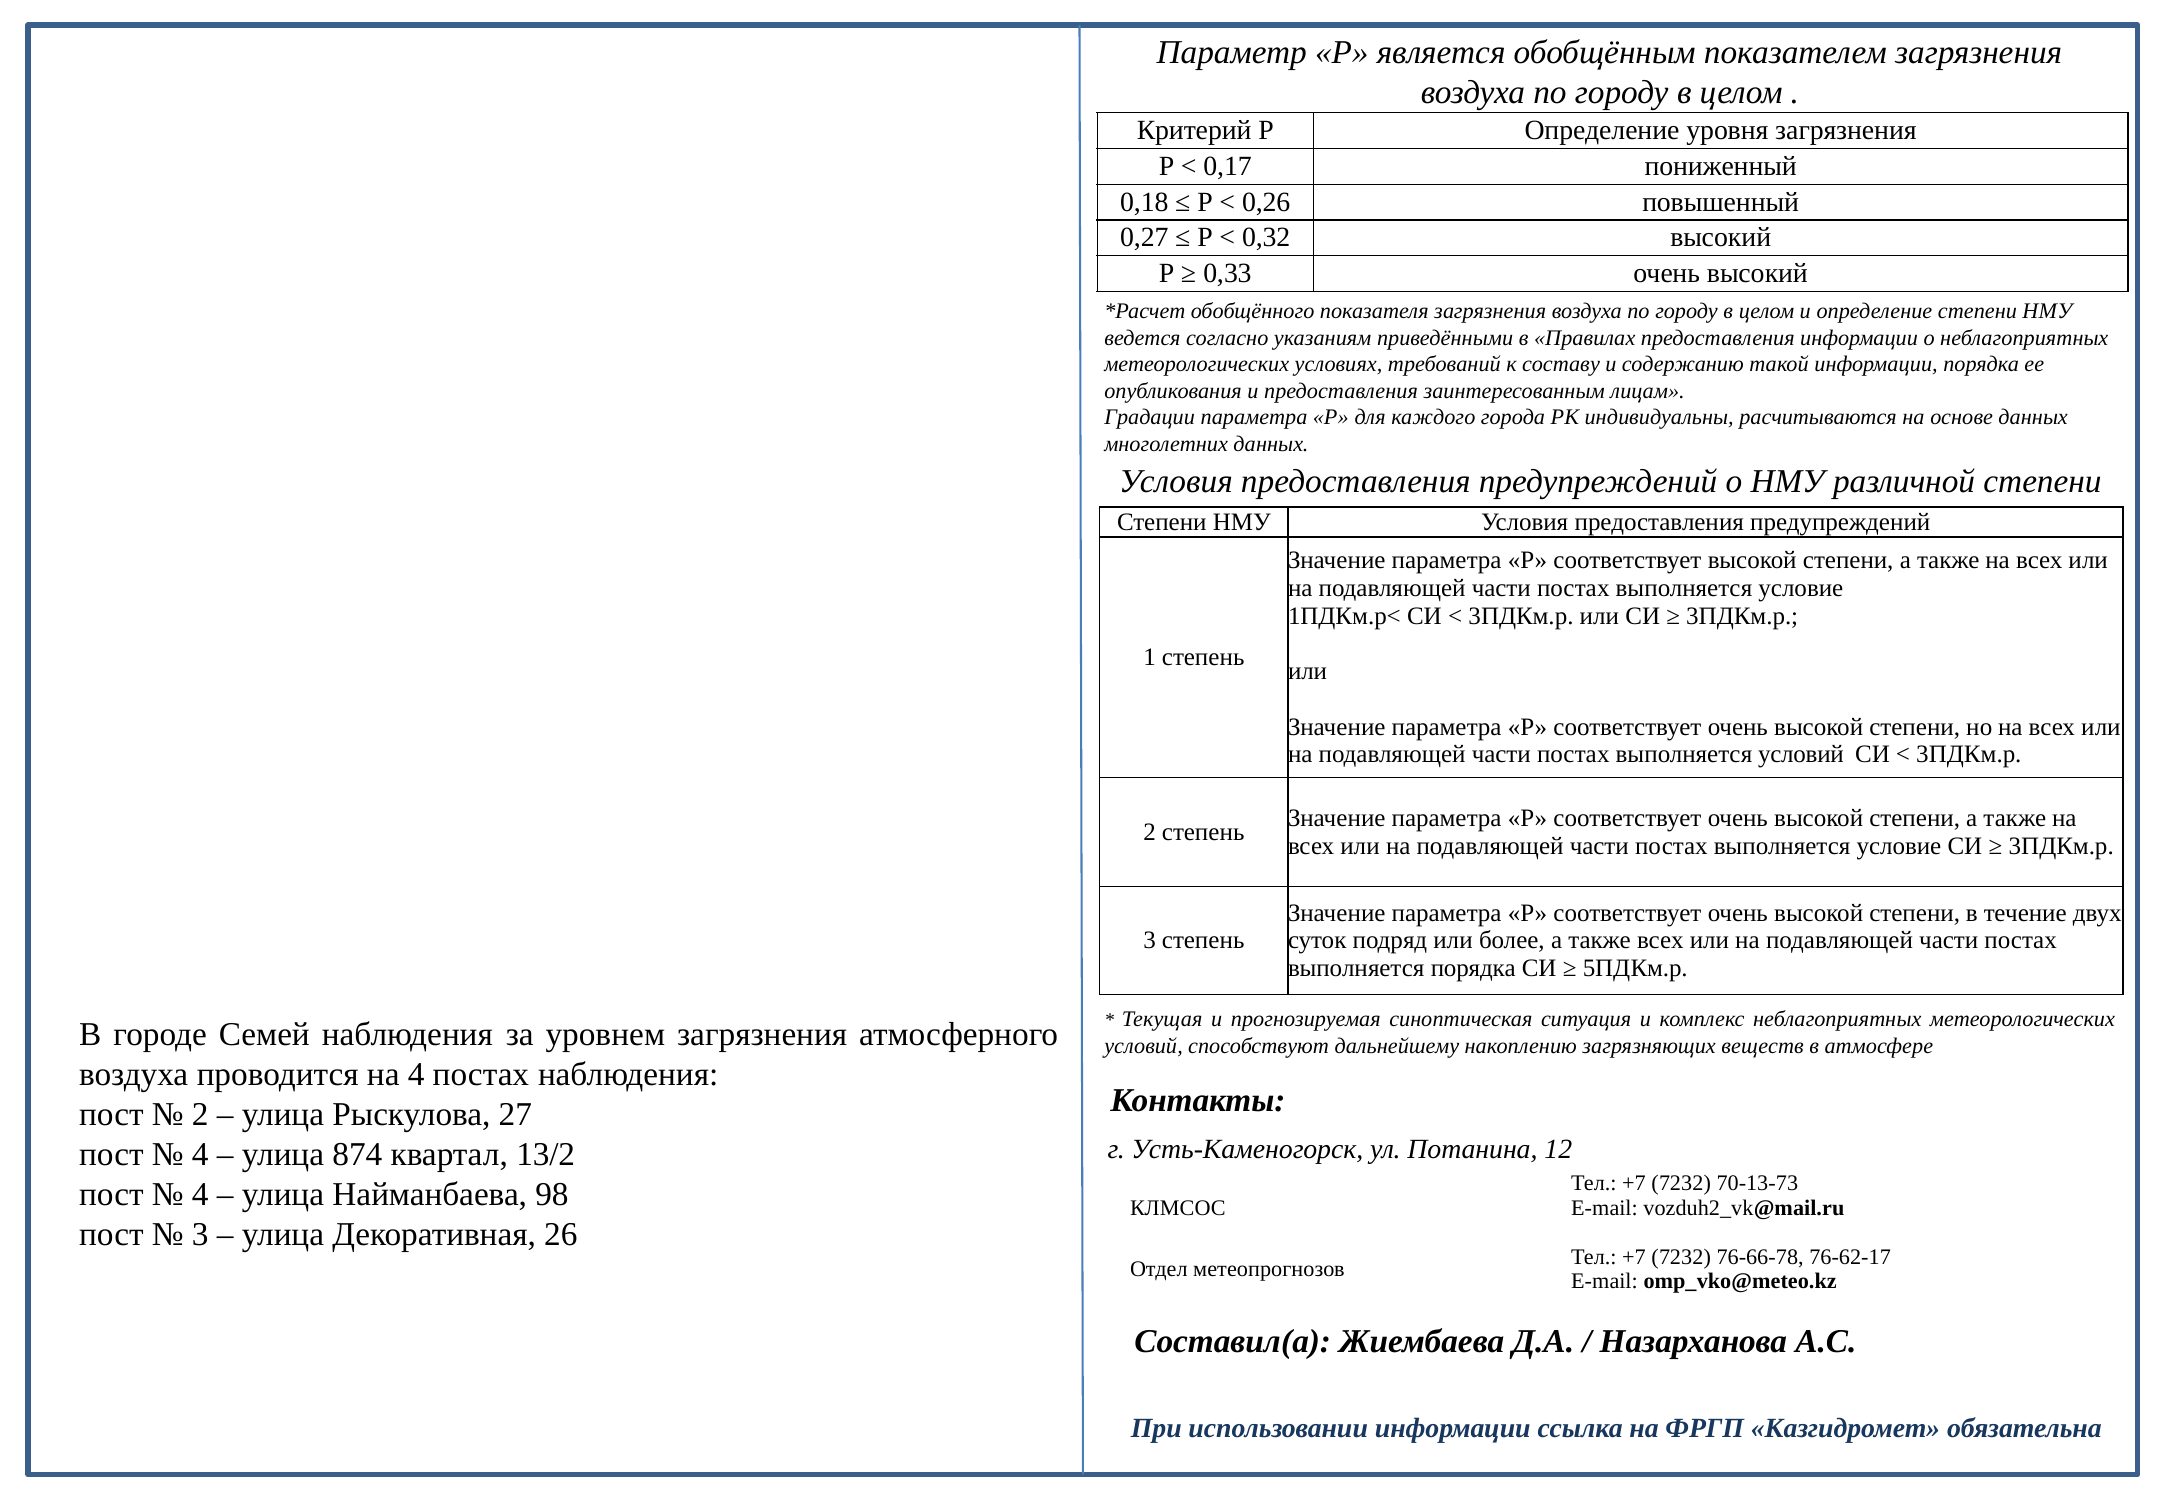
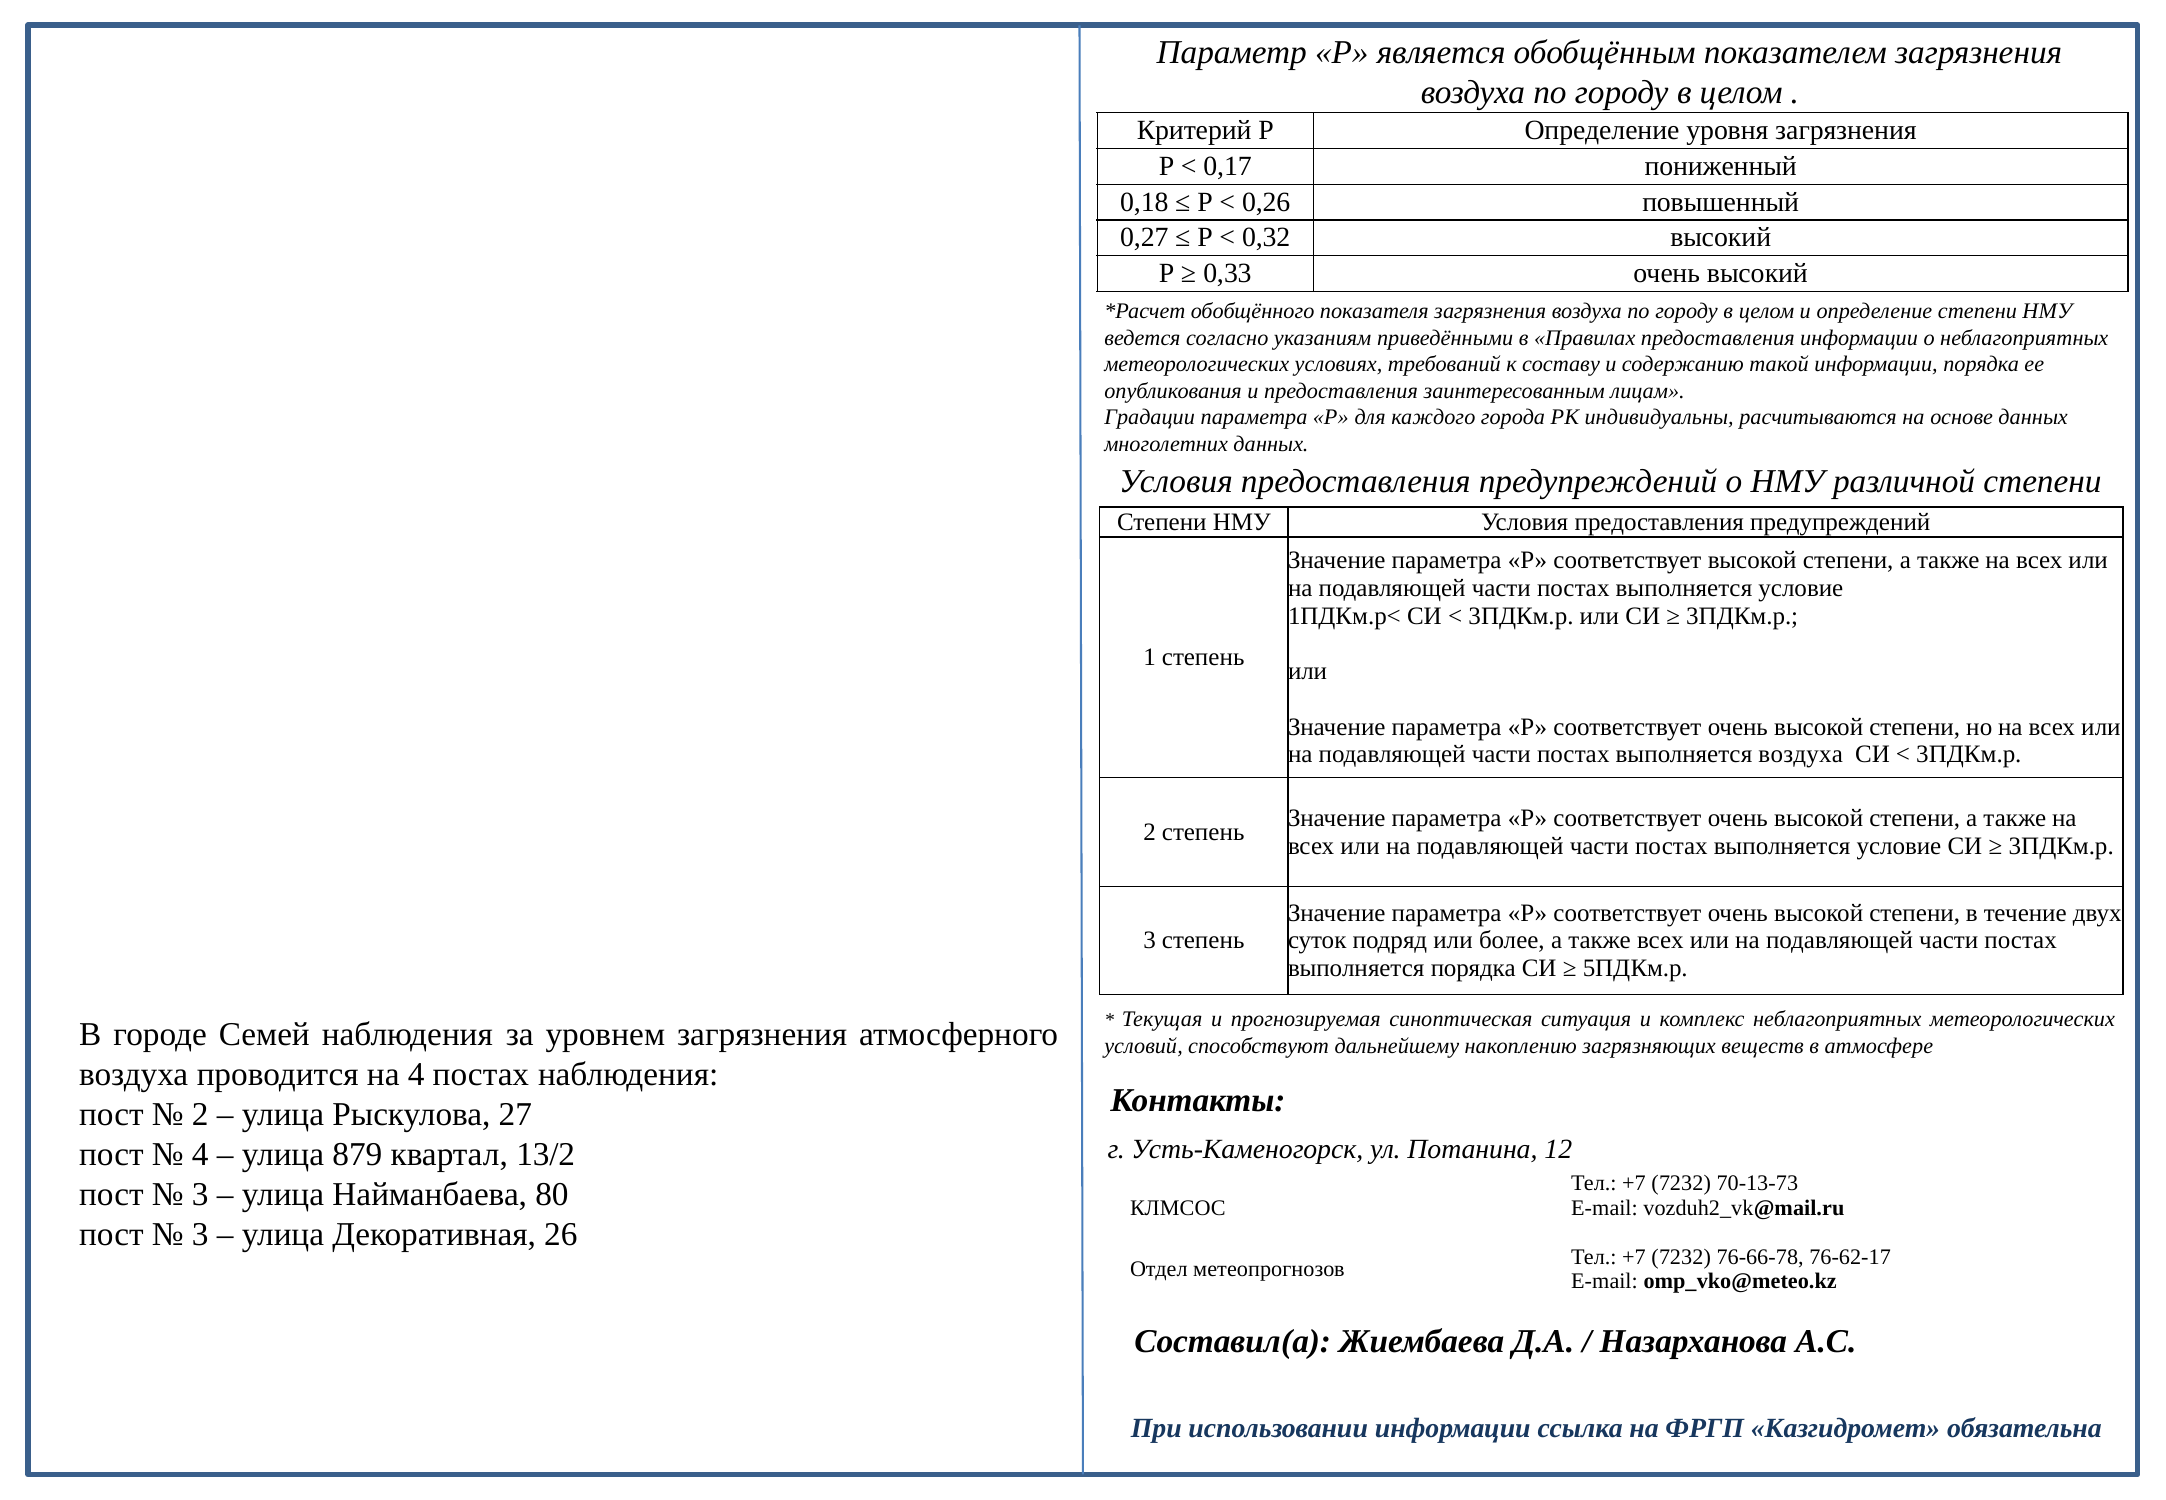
выполняется условий: условий -> воздуха (1801, 754)
874: 874 -> 879 (357, 1154)
4: 4 -> 3 (200, 1194)
98: 98 -> 80 (552, 1194)
